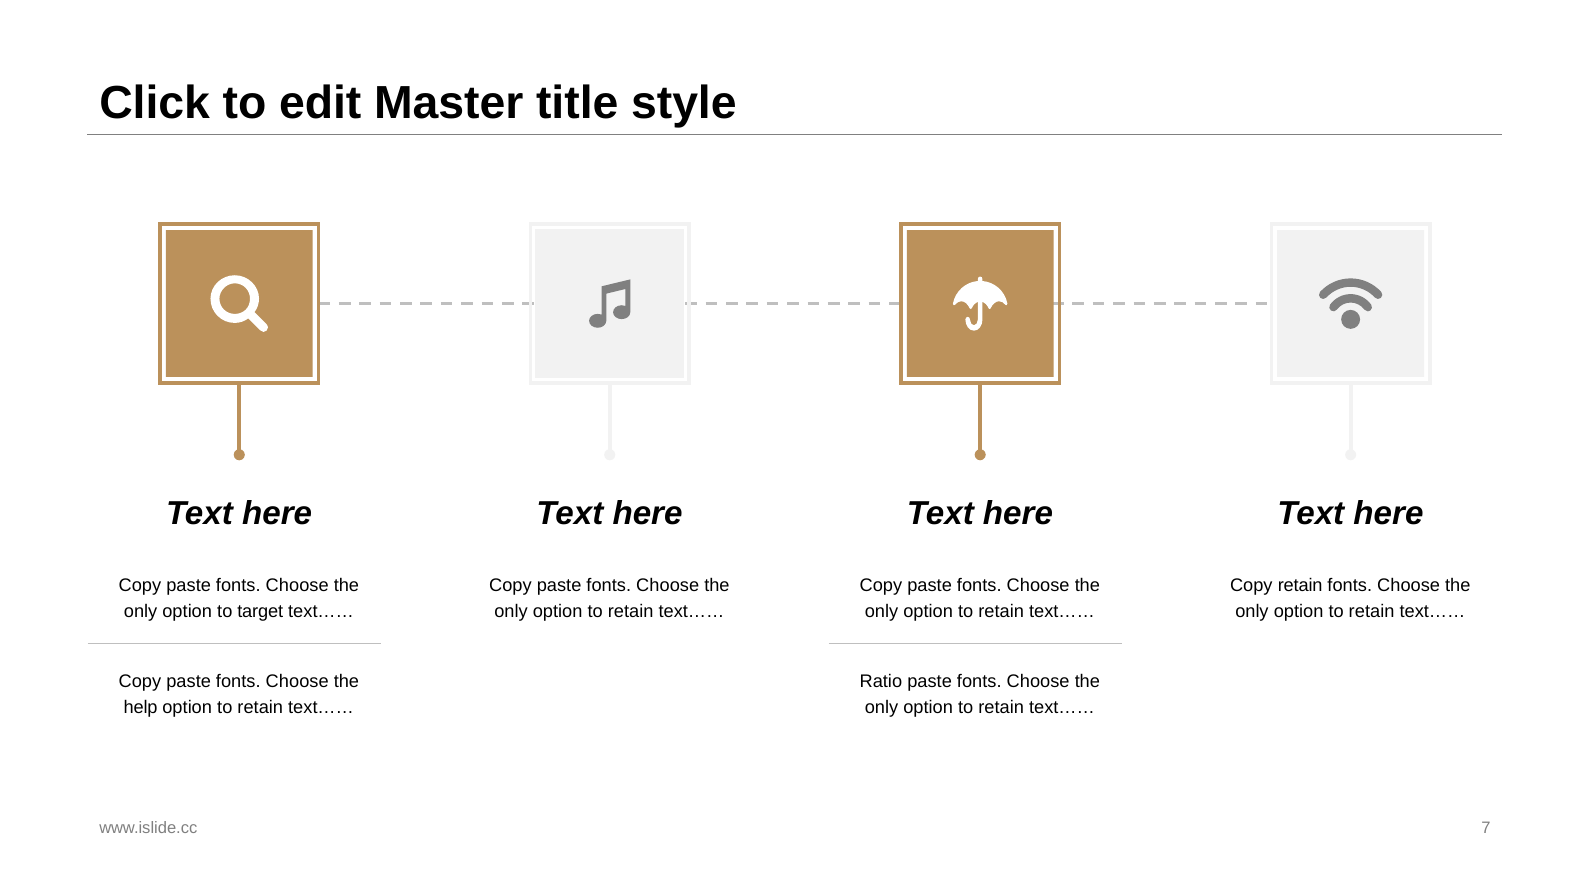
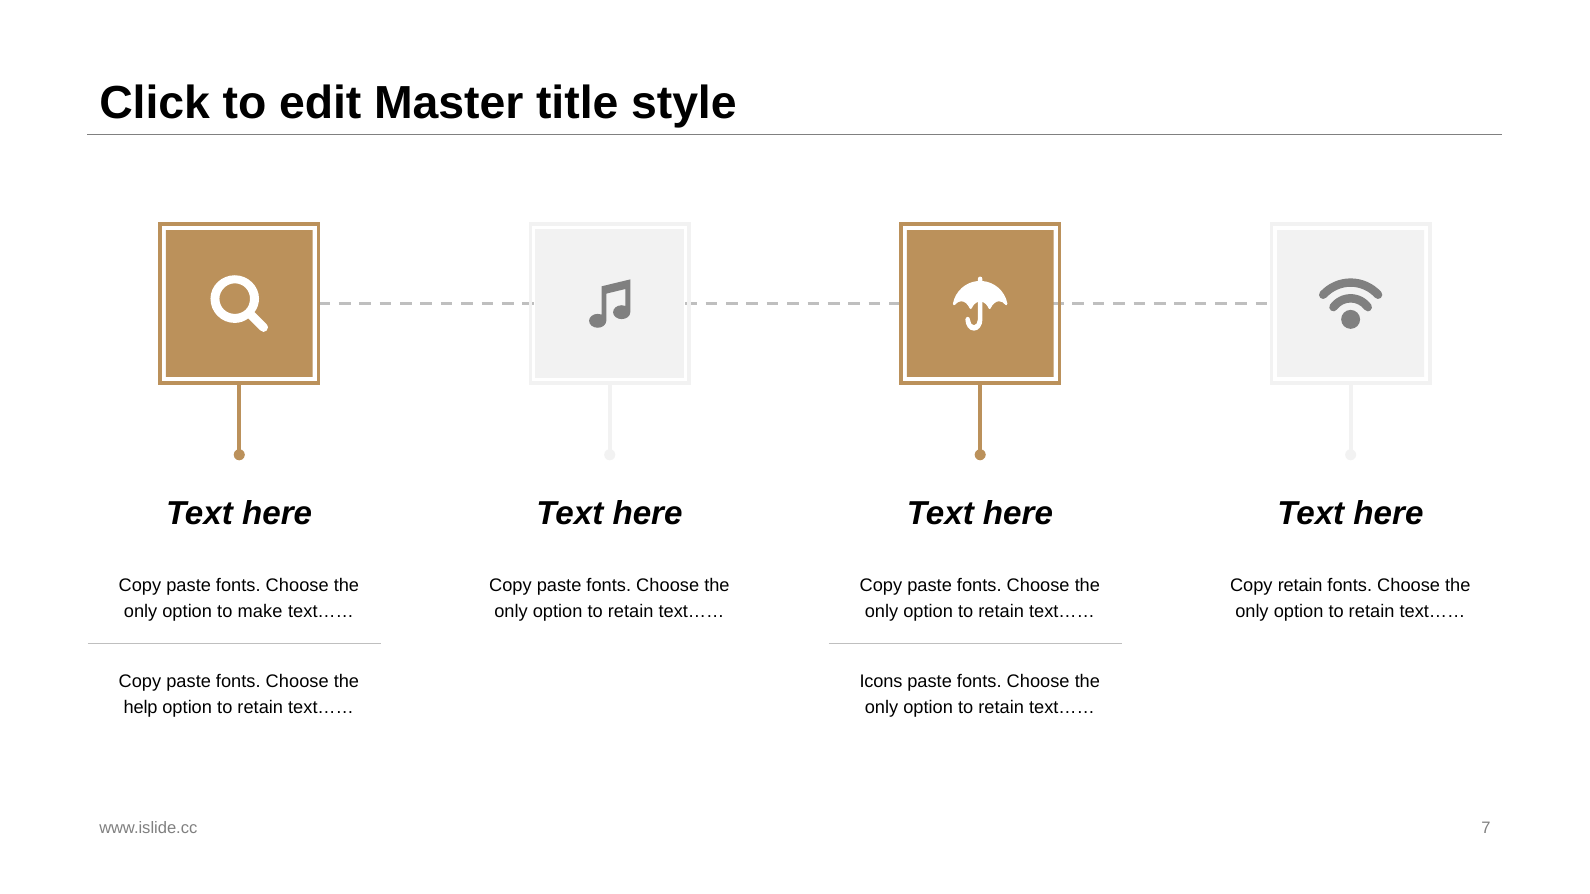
target: target -> make (260, 612)
Ratio: Ratio -> Icons (881, 682)
